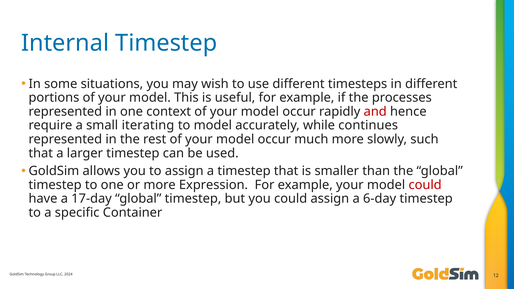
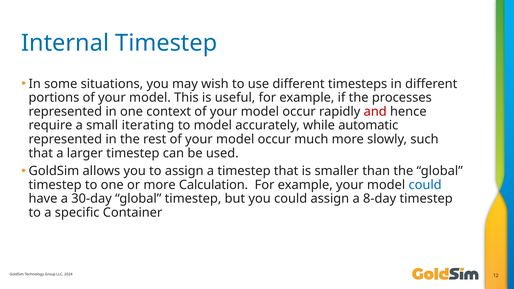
continues: continues -> automatic (368, 125)
Expression: Expression -> Calculation (214, 185)
could colour: red -> blue (425, 185)
17-day: 17-day -> 30-day (92, 199)
6-day: 6-day -> 8-day (380, 199)
